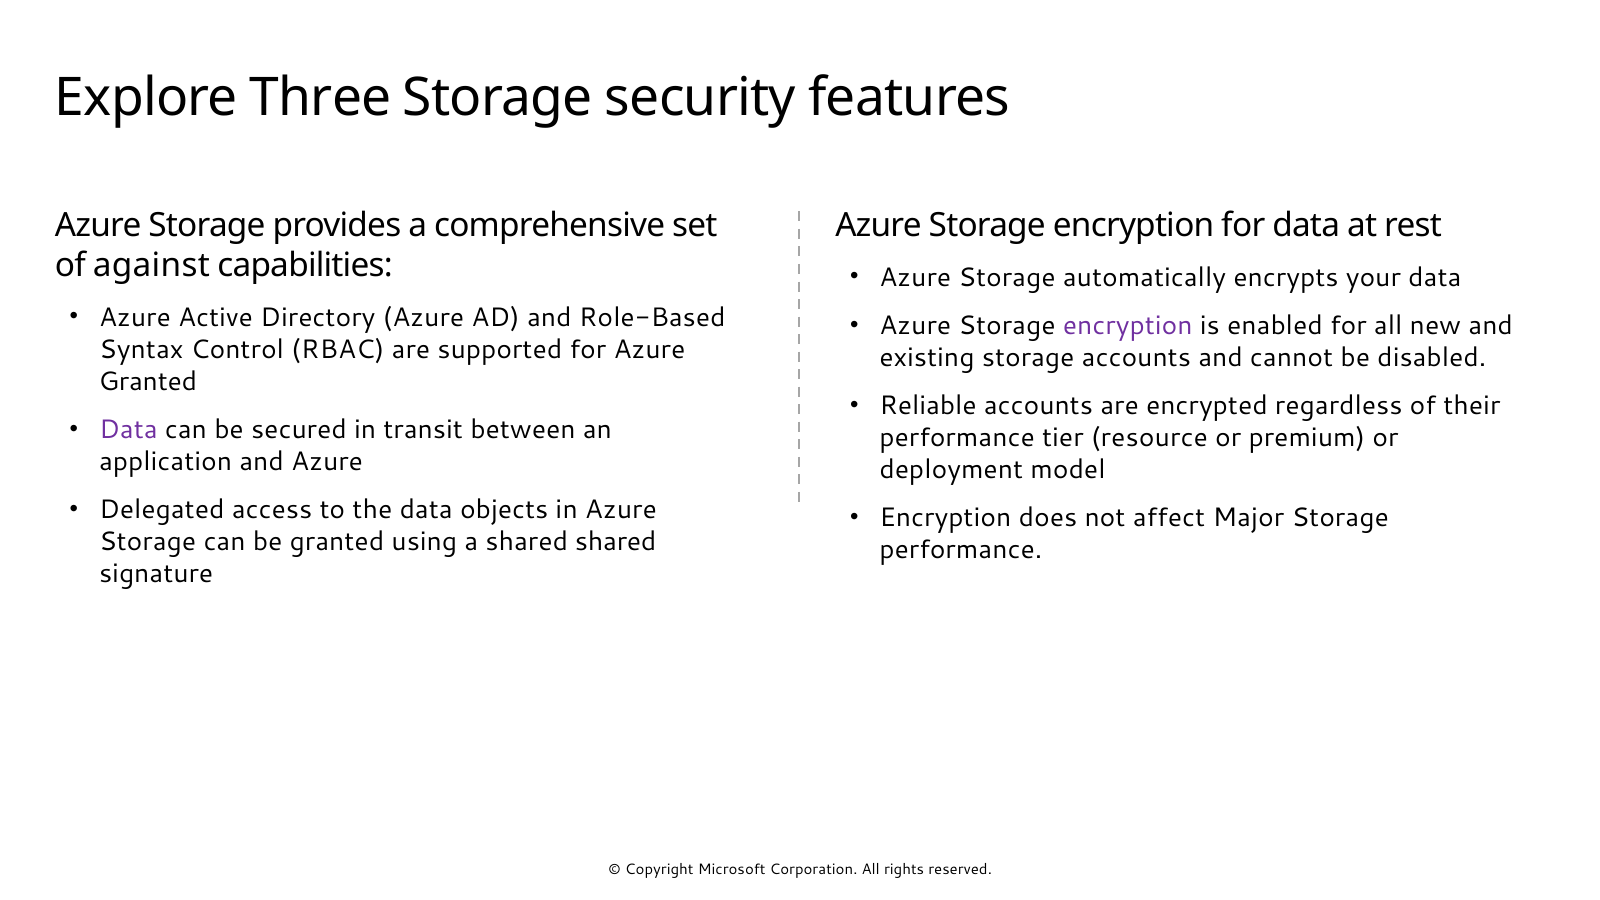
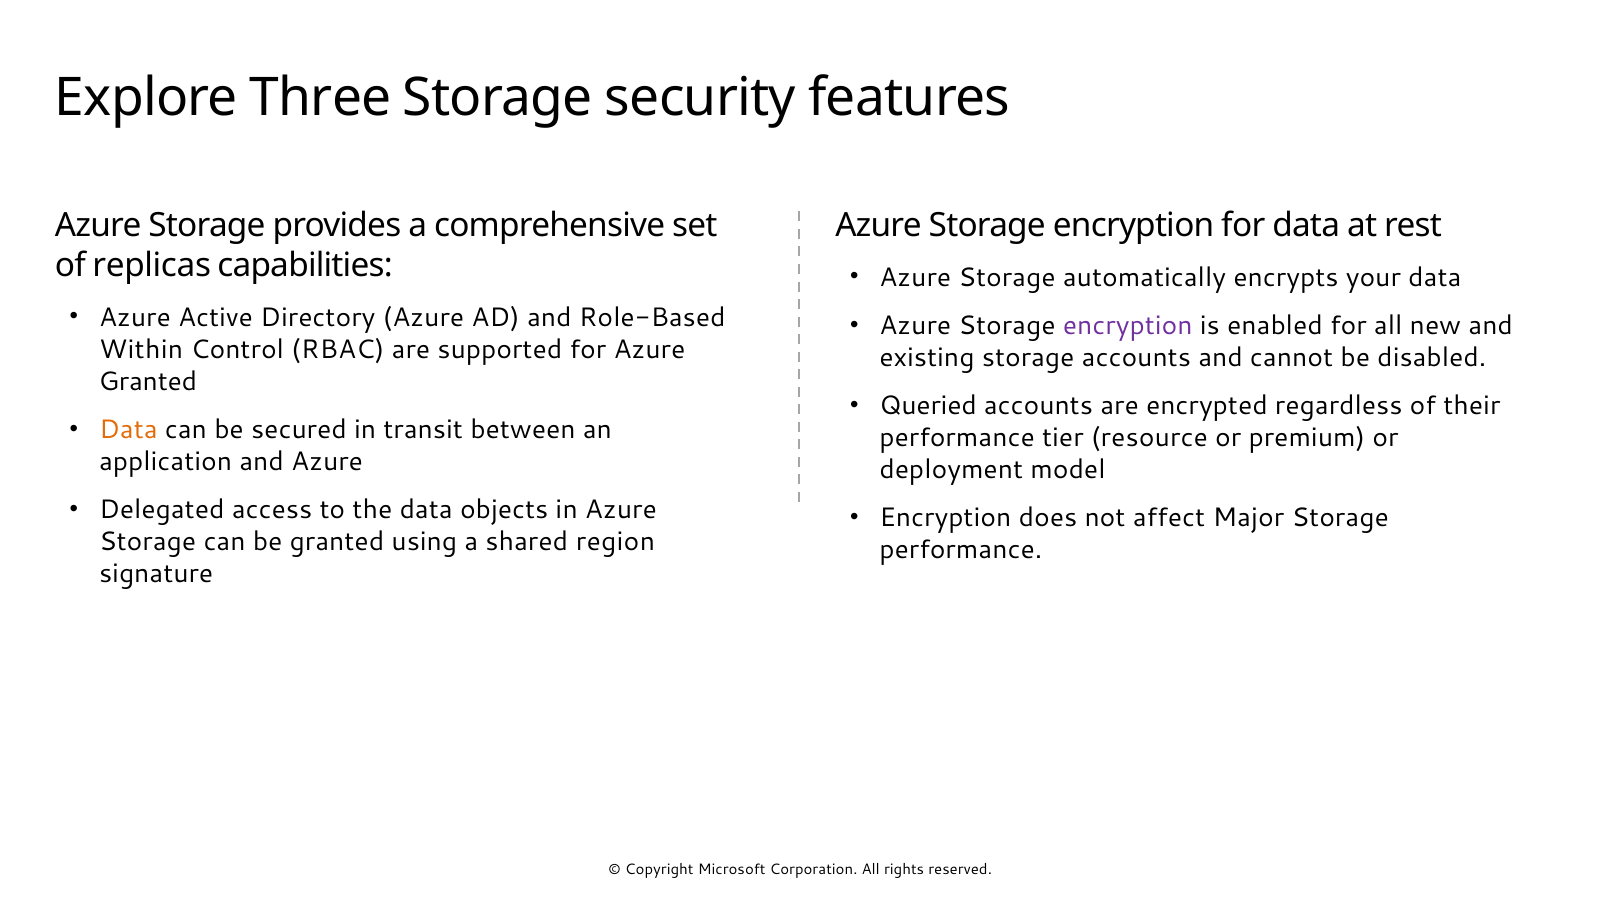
against: against -> replicas (152, 266)
Syntax: Syntax -> Within (141, 349)
Reliable: Reliable -> Queried (928, 406)
Data colour: purple -> orange (128, 430)
shared shared: shared -> region (615, 542)
